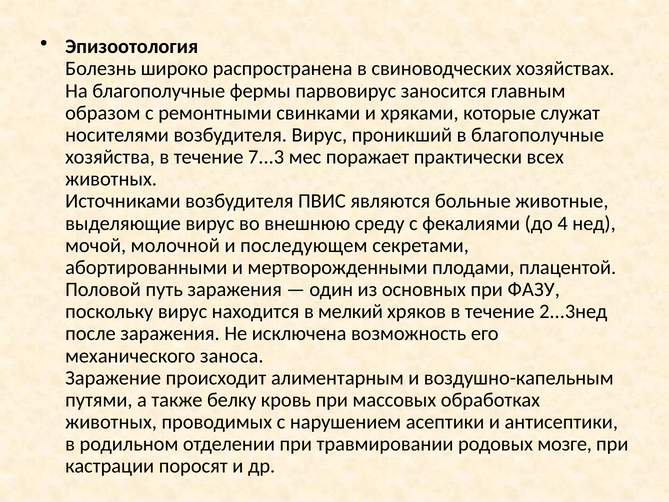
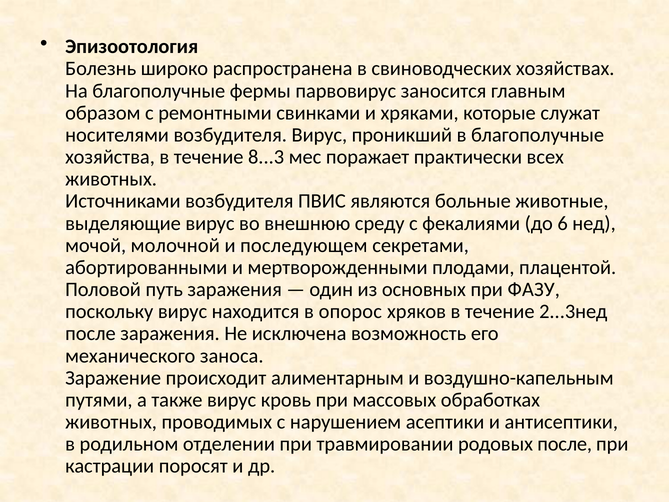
7...3: 7...3 -> 8...3 (266, 157)
4: 4 -> 6 (563, 223)
мелкий: мелкий -> опорос (350, 312)
также белку: белку -> вирус (232, 400)
родовых мозге: мозге -> после (565, 444)
